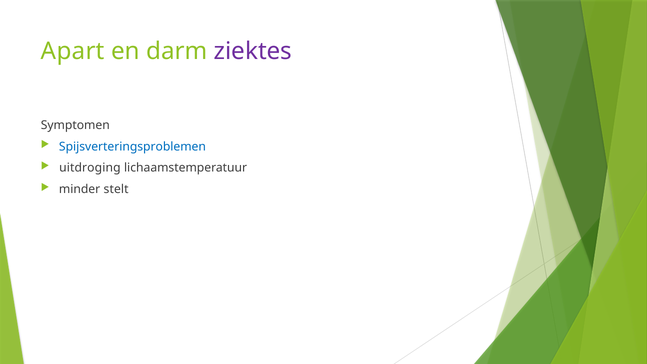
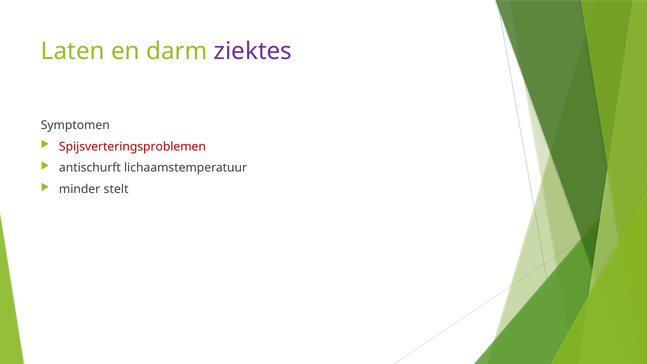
Apart: Apart -> Laten (73, 51)
Spijsverteringsproblemen colour: blue -> red (132, 147)
uitdroging: uitdroging -> antischurft (90, 168)
